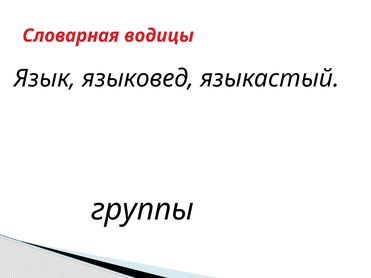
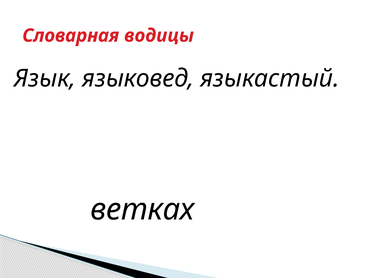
группы: группы -> ветках (142, 210)
